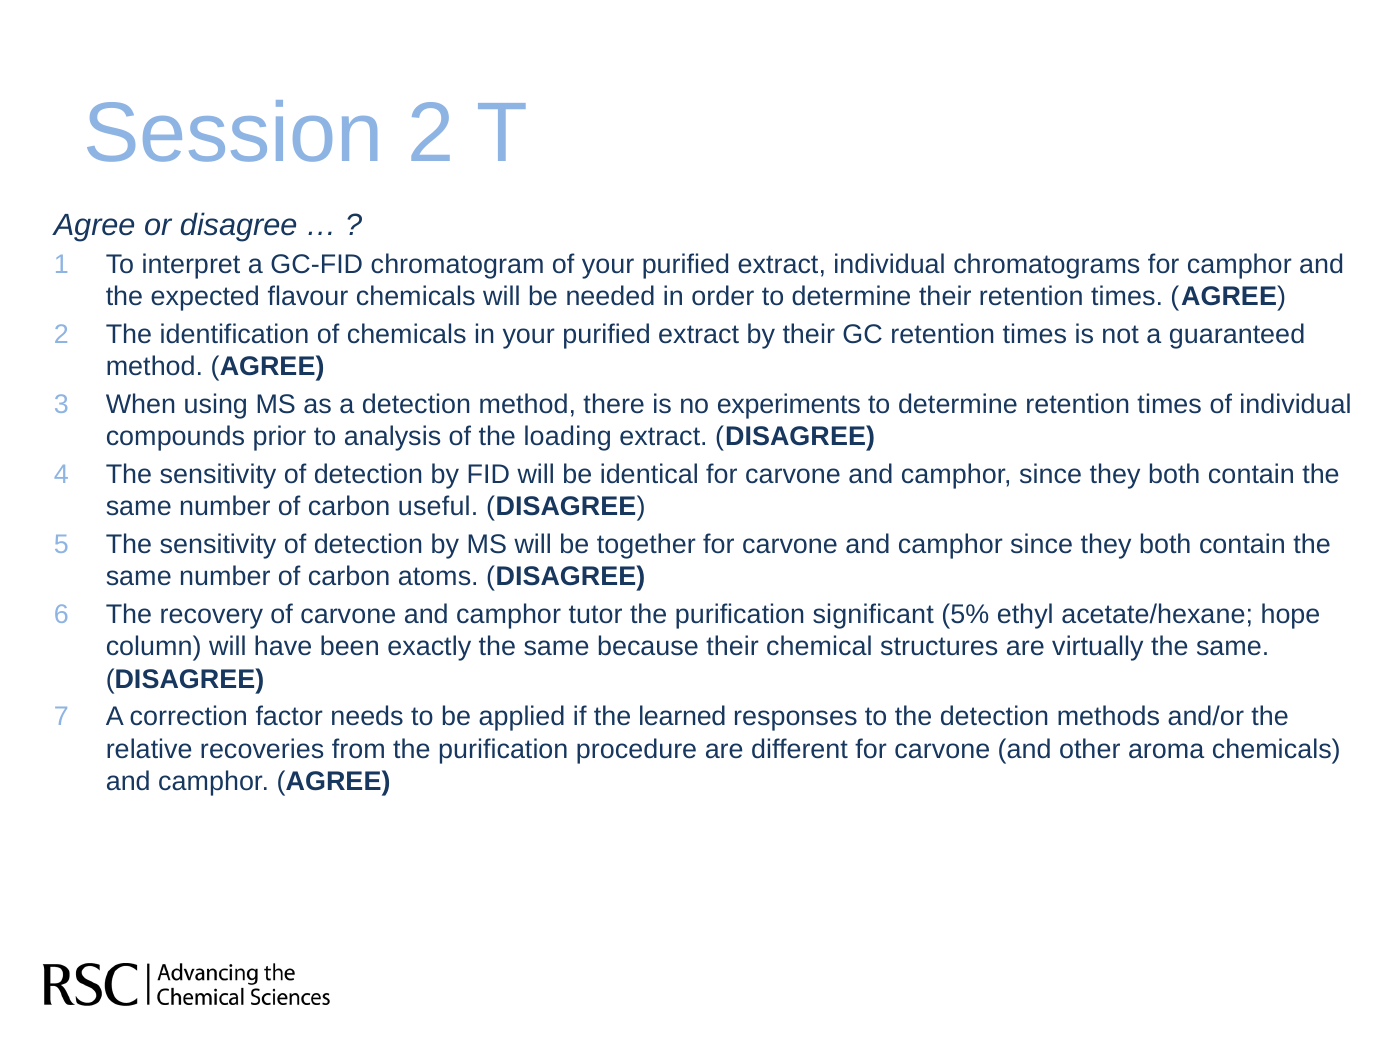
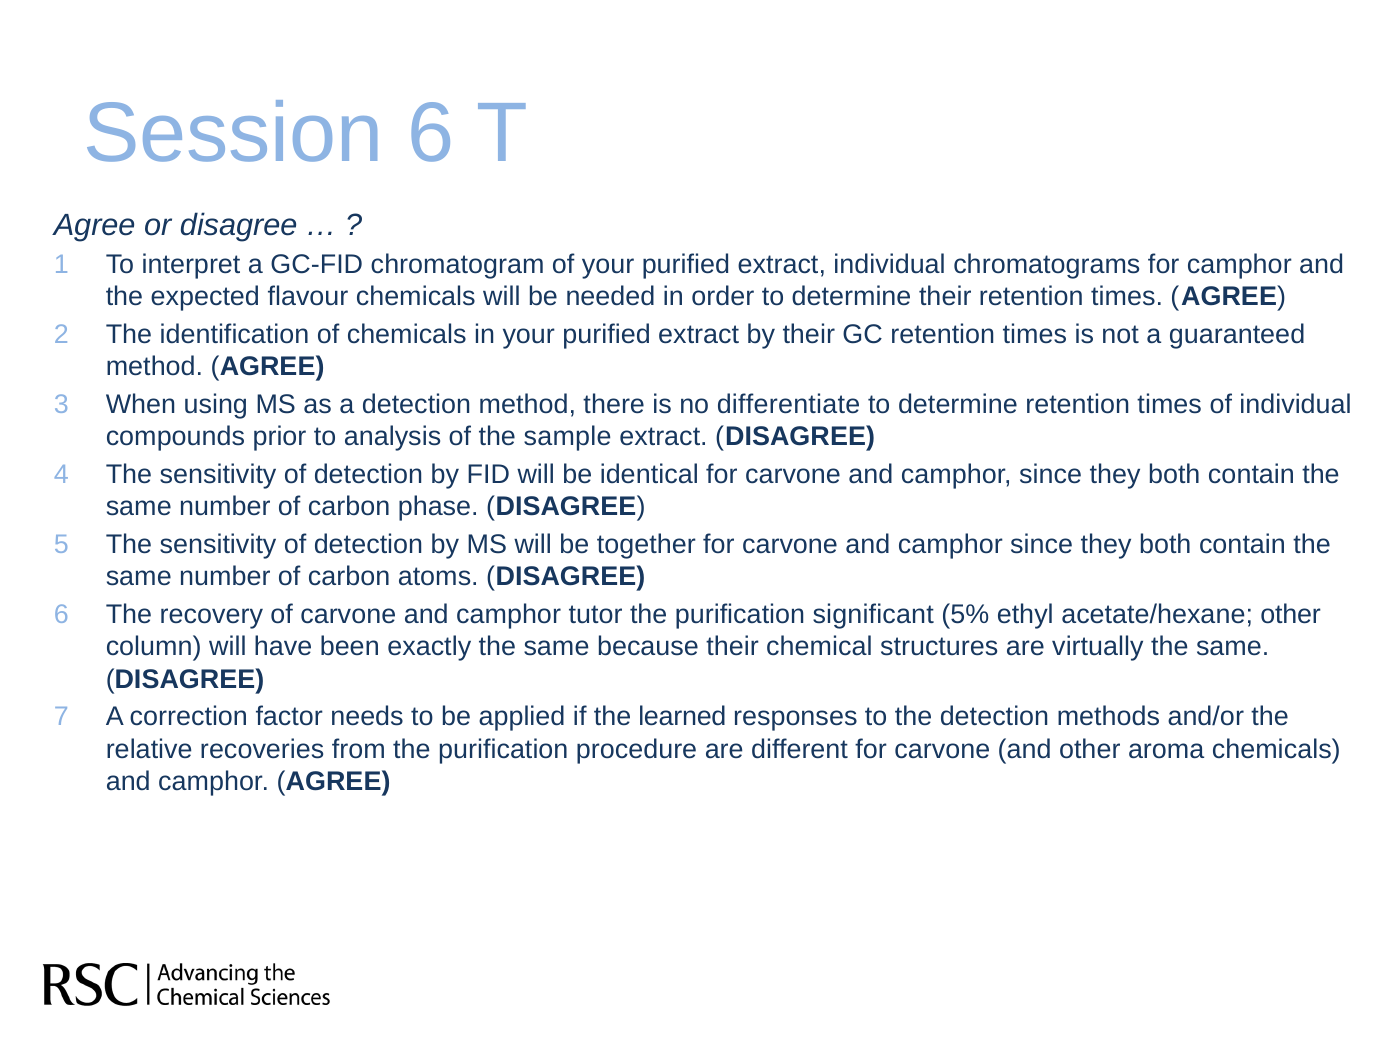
Session 2: 2 -> 6 (431, 134)
experiments: experiments -> differentiate (789, 405)
loading: loading -> sample (568, 437)
useful: useful -> phase (438, 507)
acetate/hexane hope: hope -> other (1291, 615)
